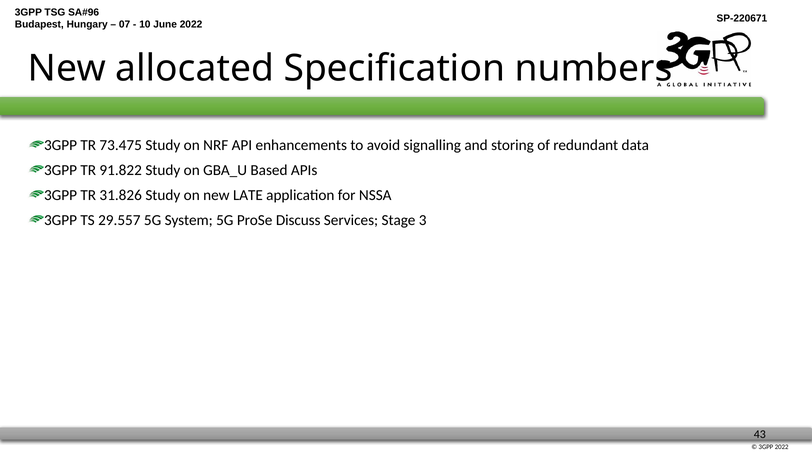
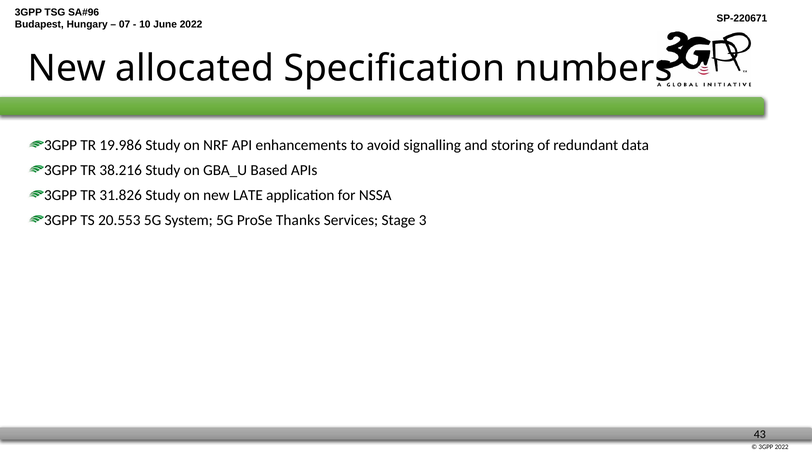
73.475: 73.475 -> 19.986 (121, 145)
91.822: 91.822 -> 38.216 (121, 170)
29.557: 29.557 -> 20.553 (119, 220)
Discuss: Discuss -> Thanks (298, 220)
